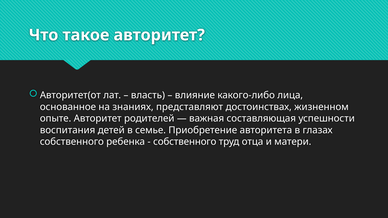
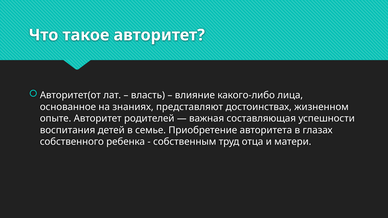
собственного: собственного -> собственным (185, 142)
